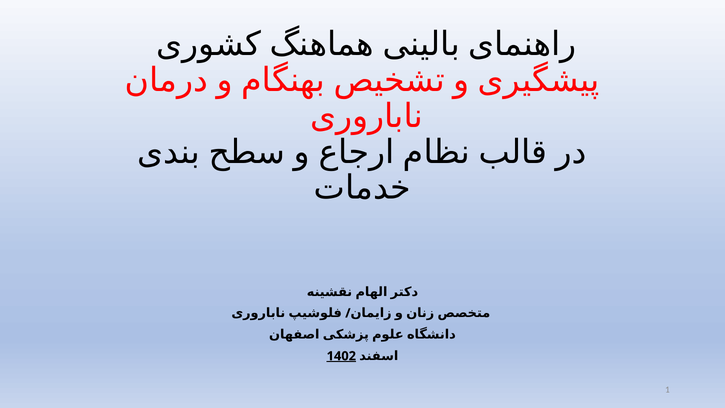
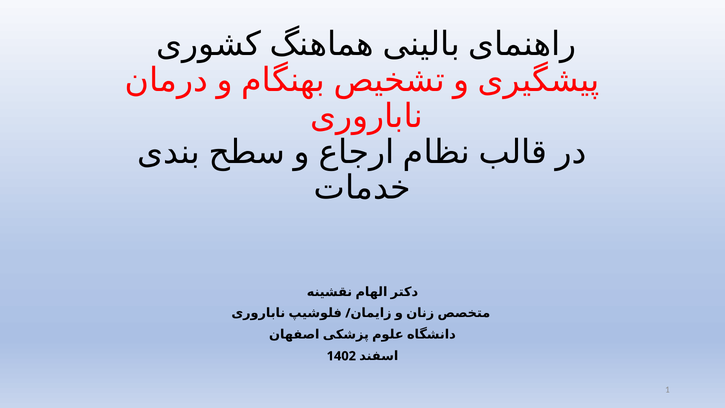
1402 underline: present -> none (341, 356)
